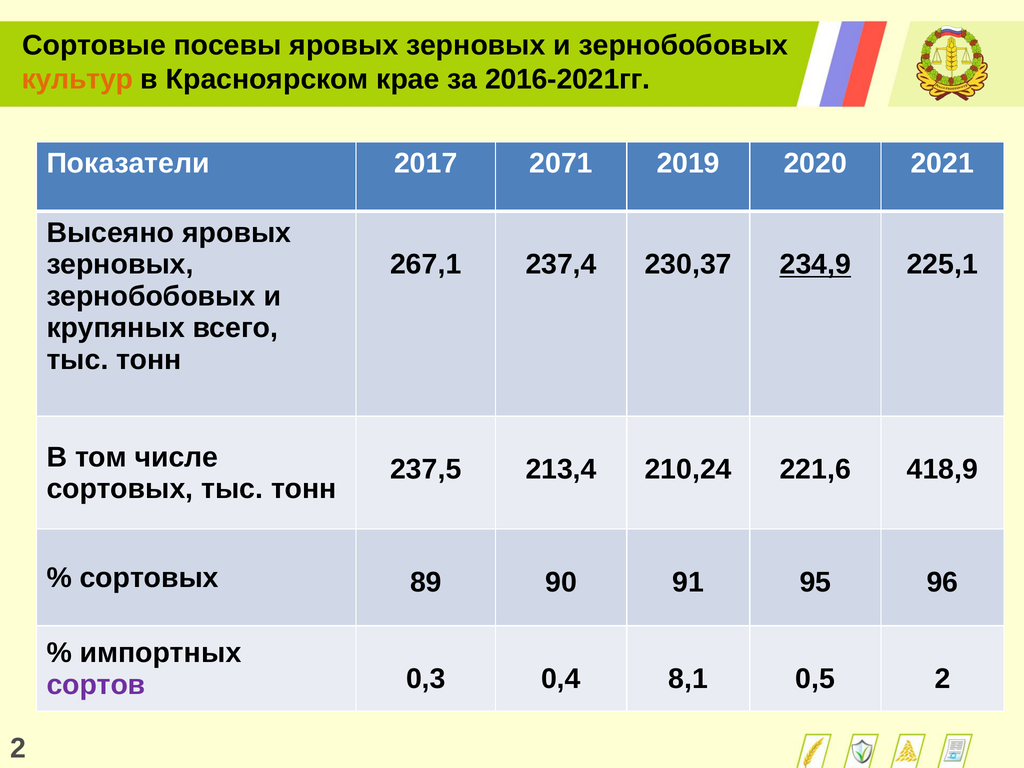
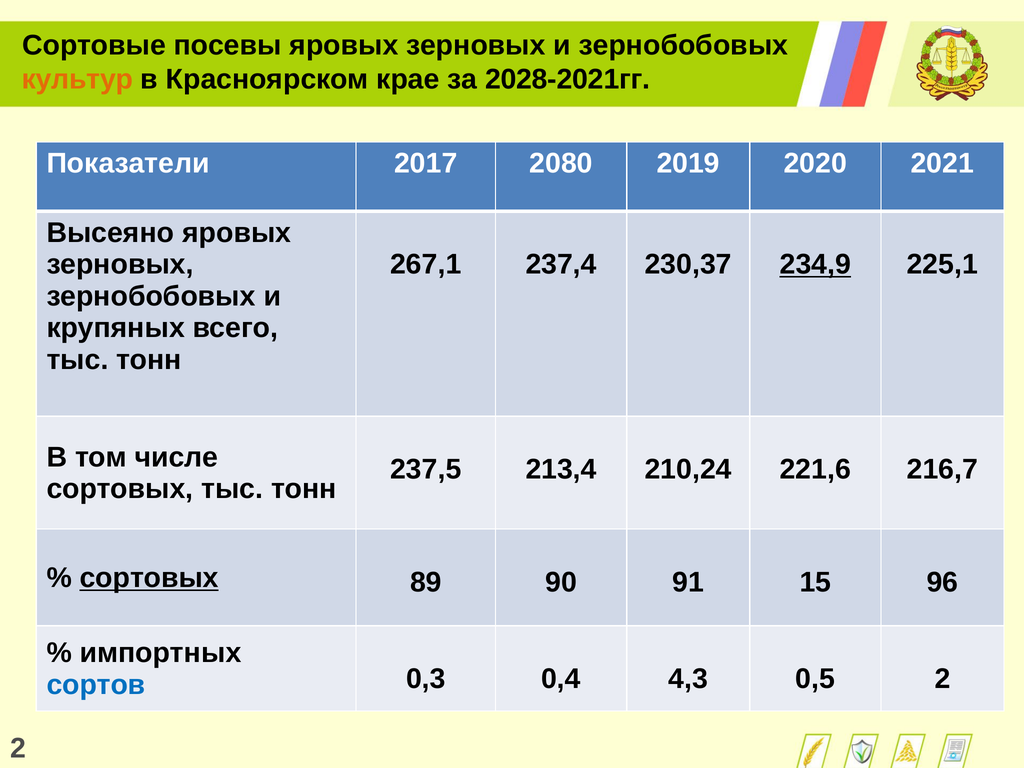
2016-2021гг: 2016-2021гг -> 2028-2021гг (568, 79)
2071: 2071 -> 2080 (561, 164)
418,9: 418,9 -> 216,7 (942, 469)
сортовых underline: none -> present (149, 578)
95: 95 -> 15 (815, 582)
сортов colour: purple -> blue (96, 685)
8,1: 8,1 -> 4,3 (688, 679)
